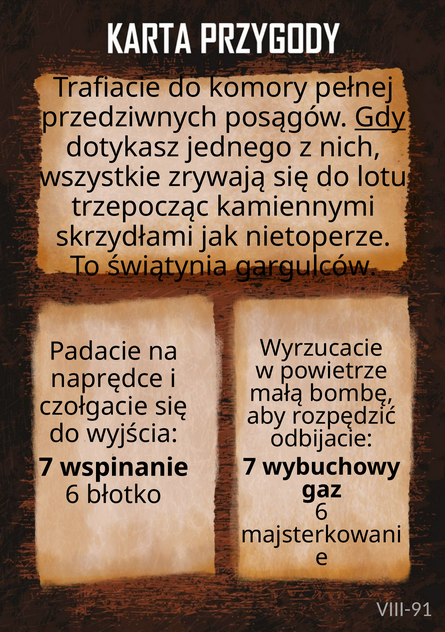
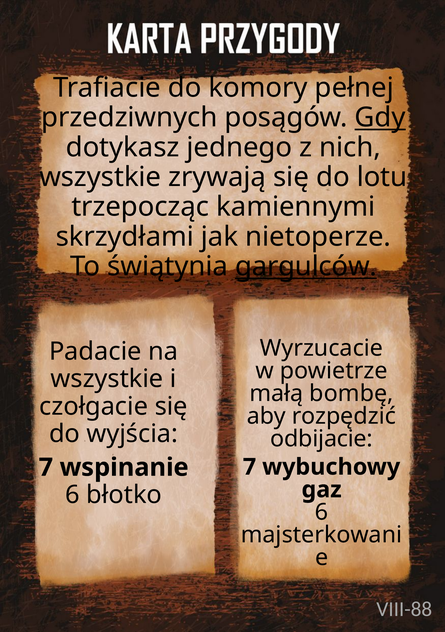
gargulców underline: none -> present (306, 267)
naprędce: naprędce -> wszystkie (107, 379)
VIII-91: VIII-91 -> VIII-88 (404, 609)
